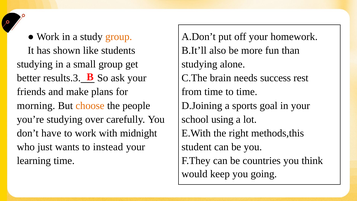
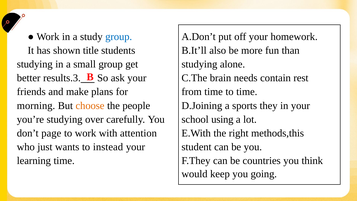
group colour: orange -> blue (119, 37)
like: like -> title (91, 50)
success: success -> contain (275, 78)
goal: goal -> they (269, 105)
have: have -> page (51, 133)
midnight: midnight -> attention (138, 133)
